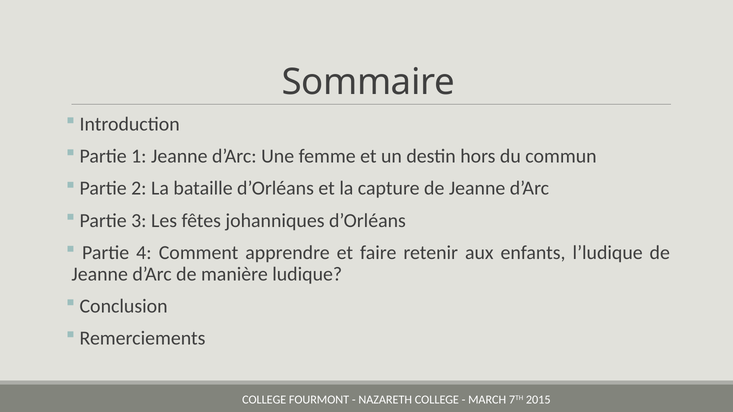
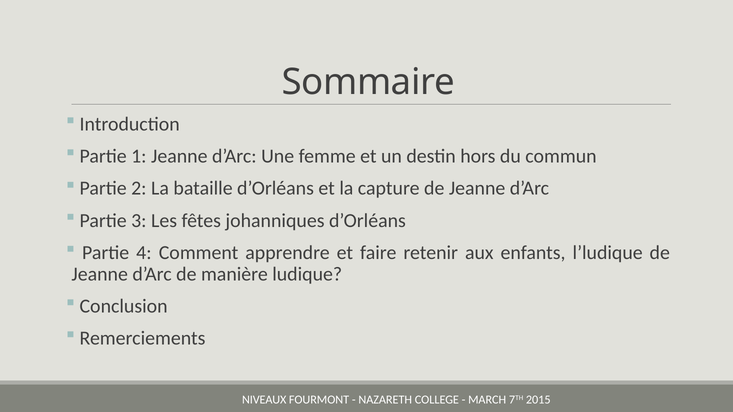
COLLEGE: COLLEGE -> NIVEAUX (264, 400)
